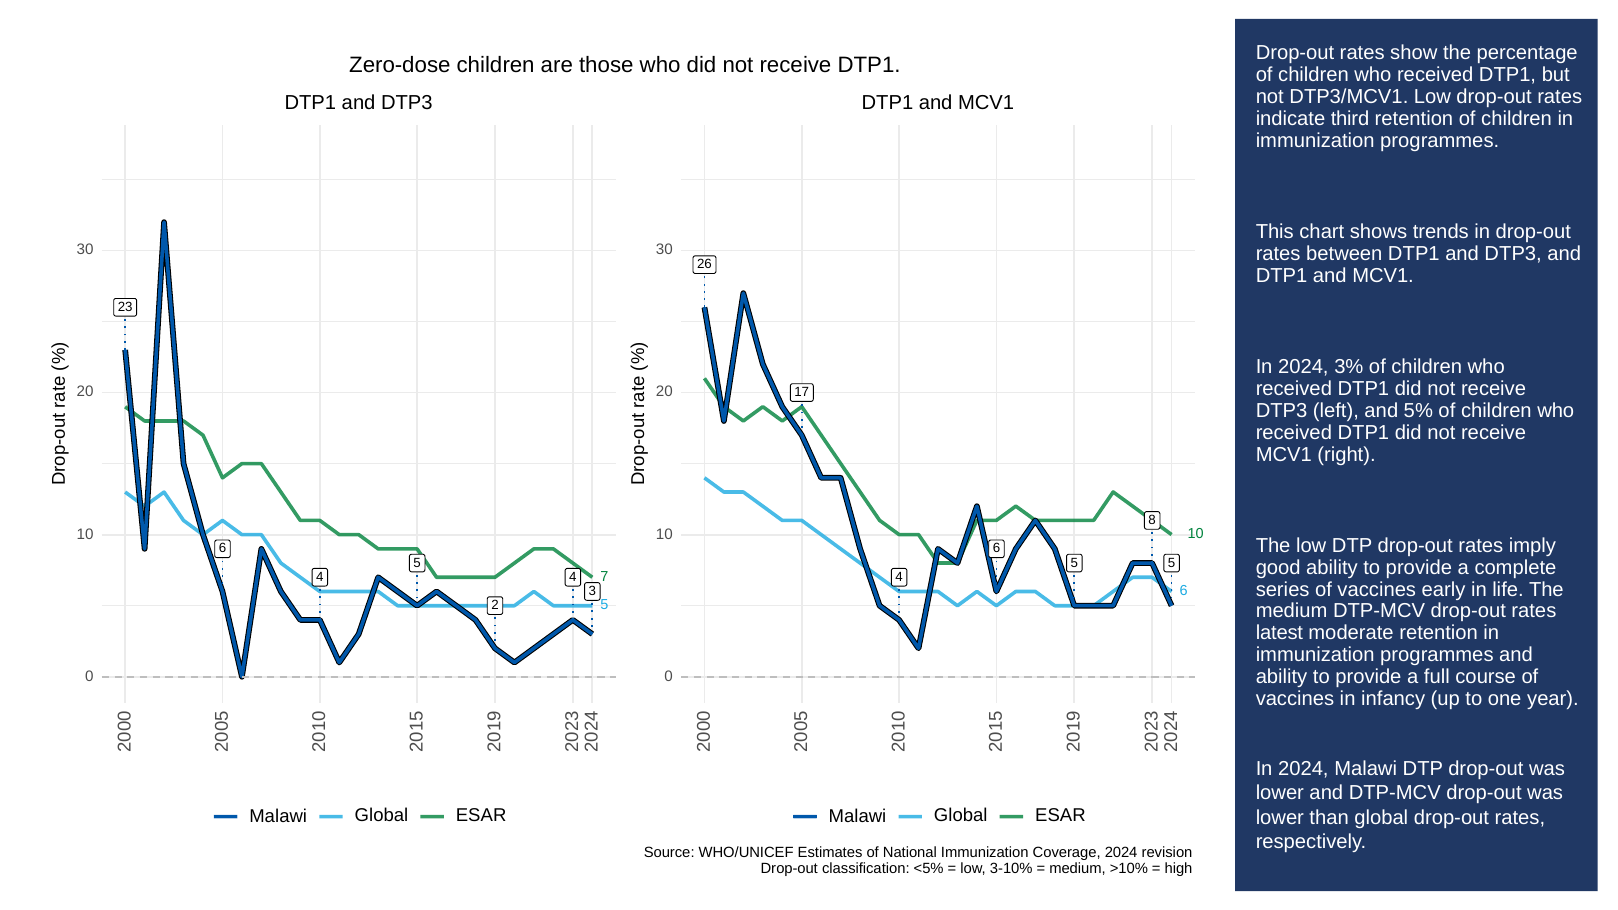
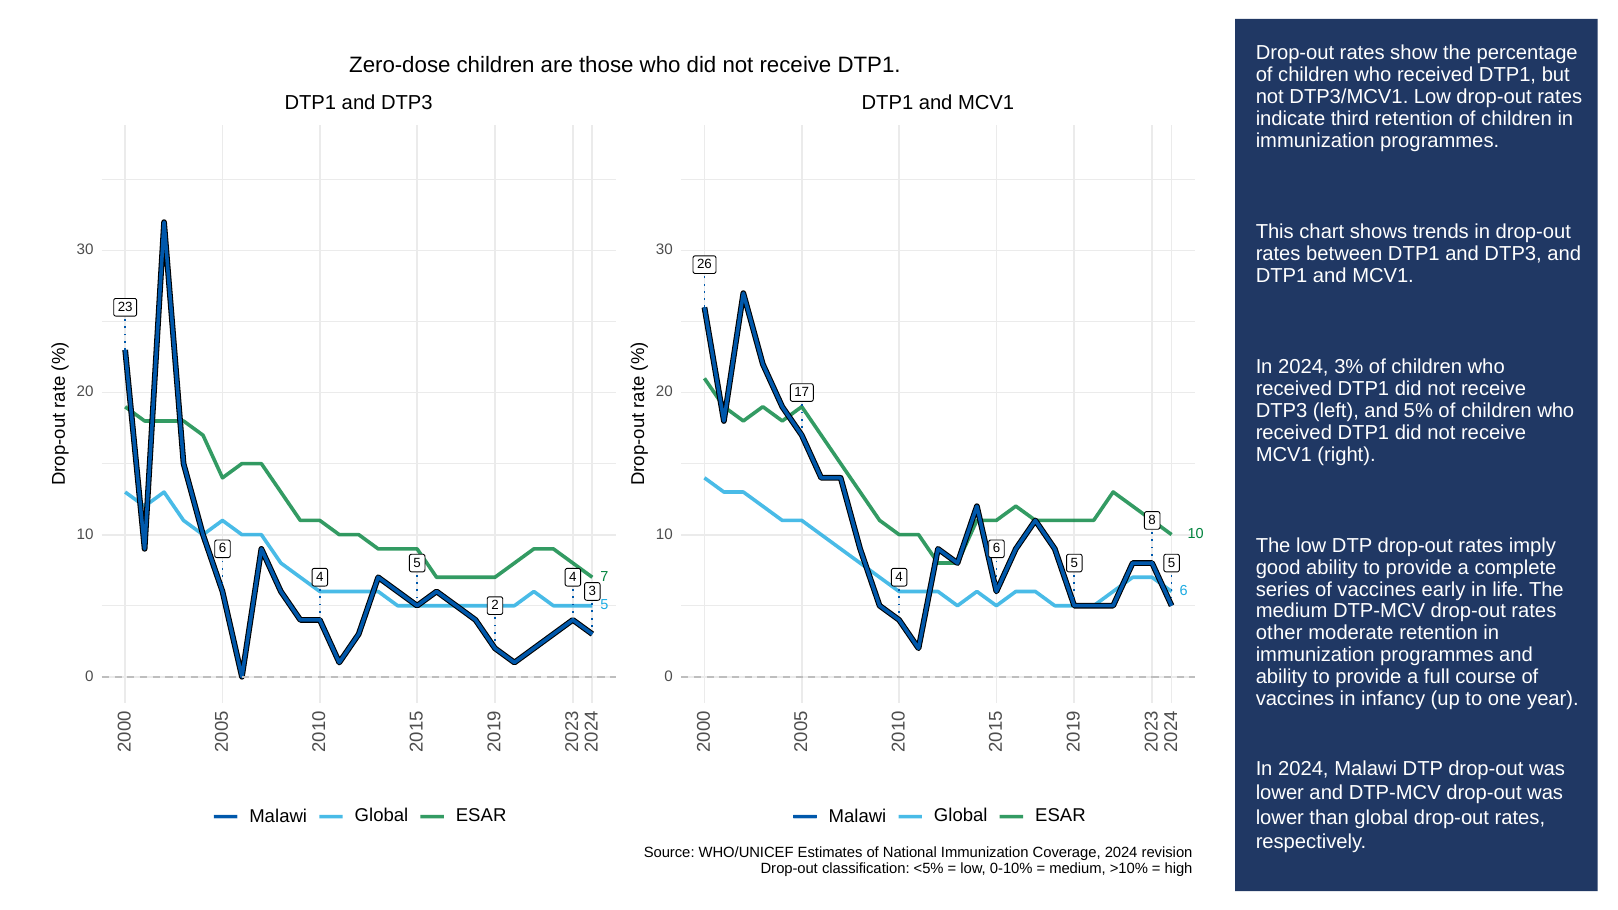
latest: latest -> other (1279, 633)
3-10%: 3-10% -> 0-10% (1011, 869)
